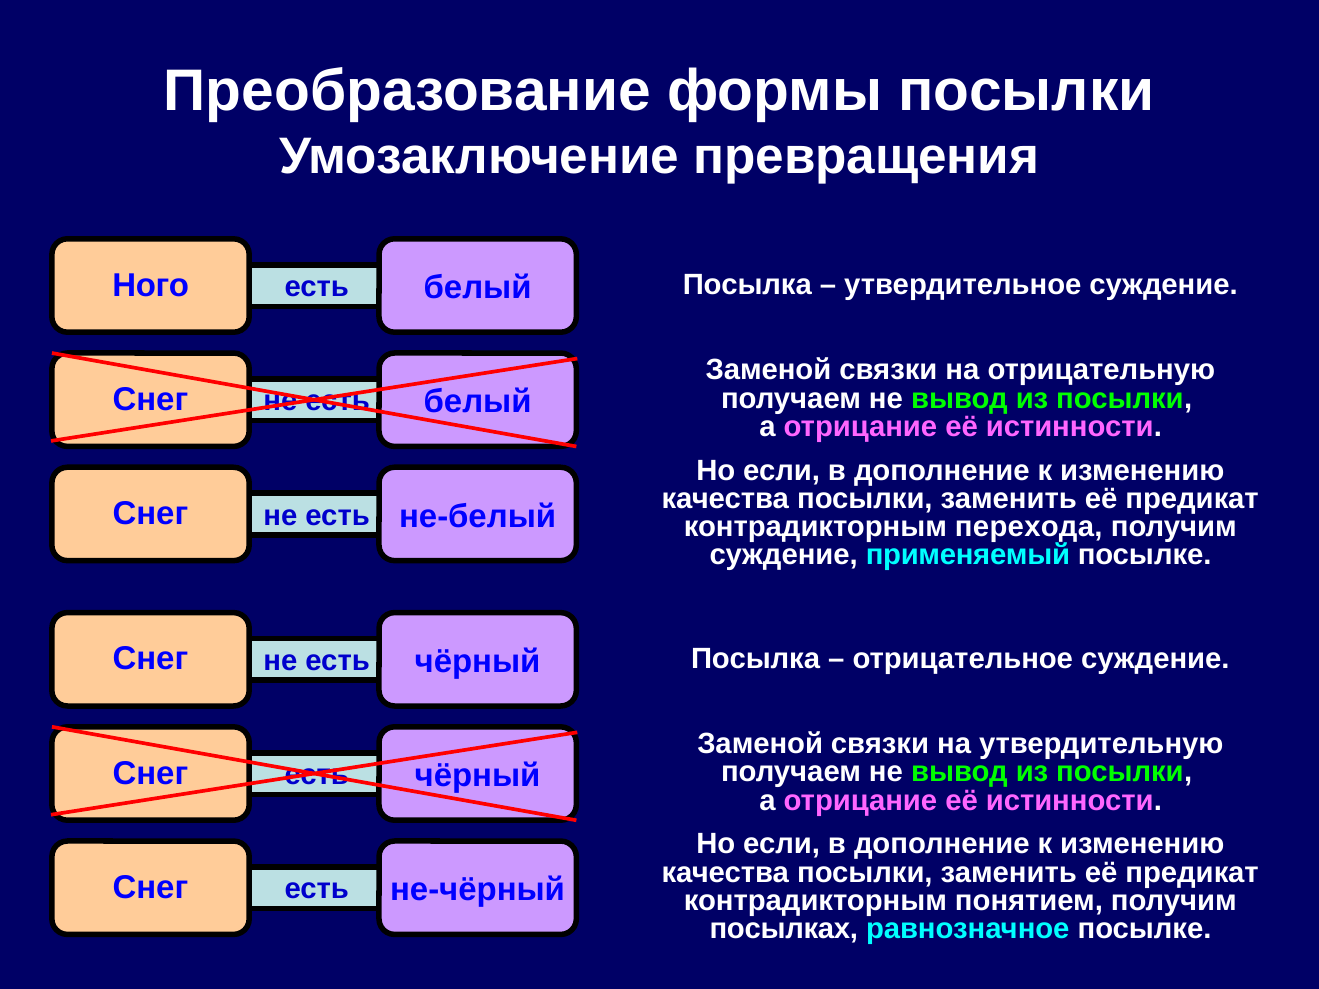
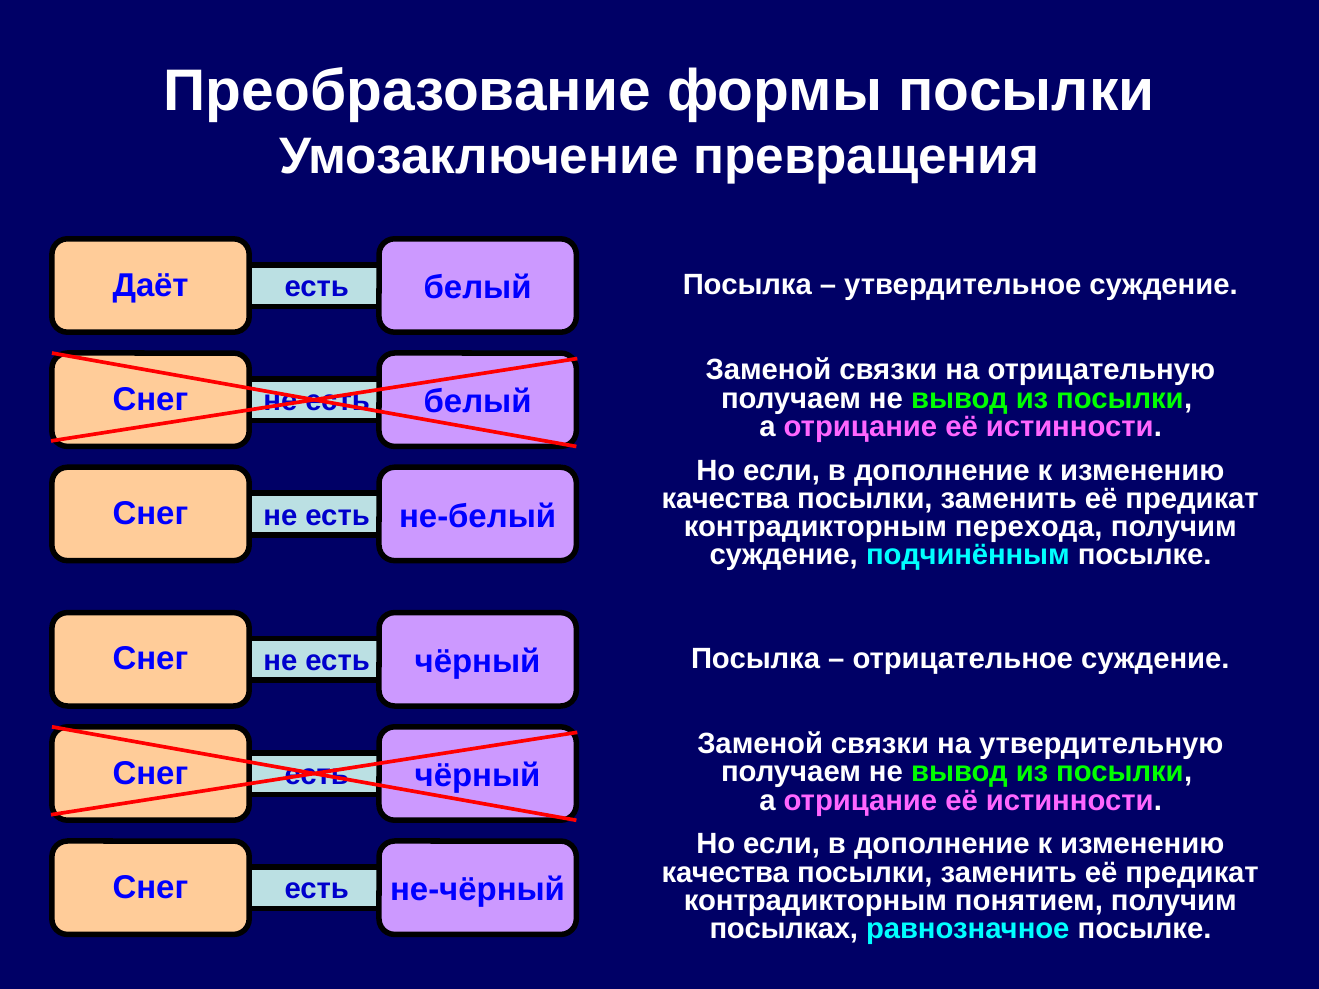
Ного: Ного -> Даёт (151, 285)
применяемый: применяемый -> подчинённым (968, 555)
